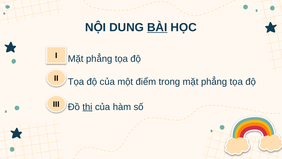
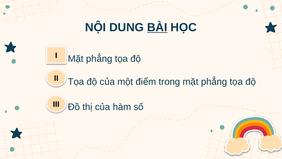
thị underline: present -> none (87, 107)
